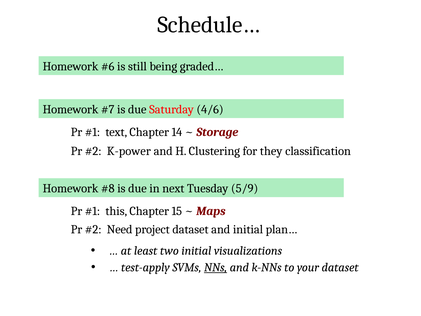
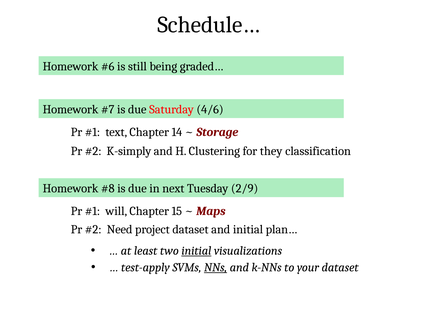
K-power: K-power -> K-simply (129, 151)
5/9: 5/9 -> 2/9 (245, 188)
this: this -> will (116, 211)
initial underline: none -> present (196, 251)
